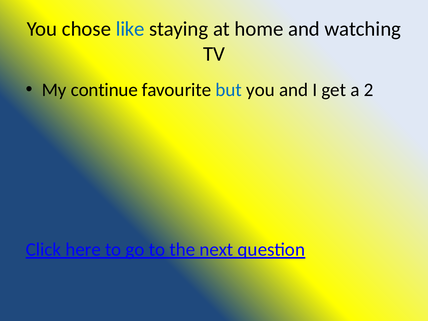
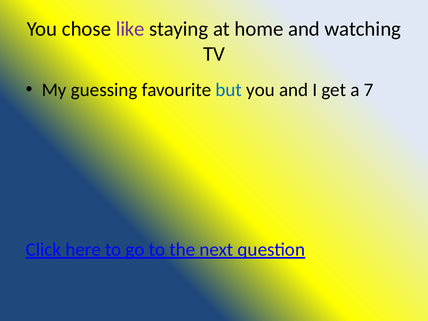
like colour: blue -> purple (130, 29)
continue: continue -> guessing (104, 90)
2: 2 -> 7 (369, 90)
